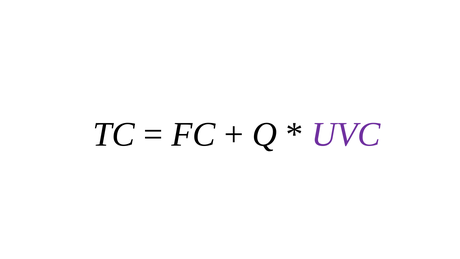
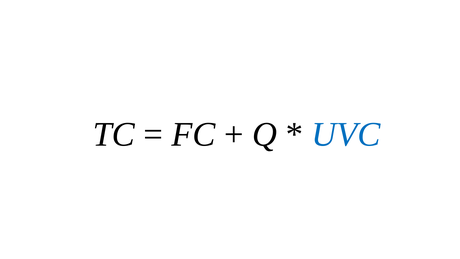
UVC colour: purple -> blue (346, 134)
